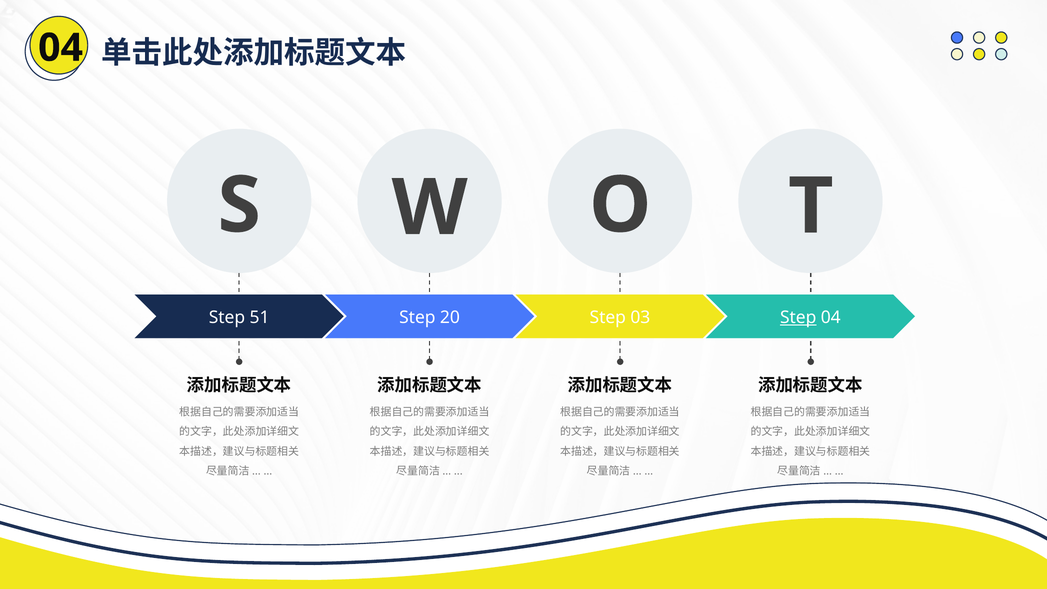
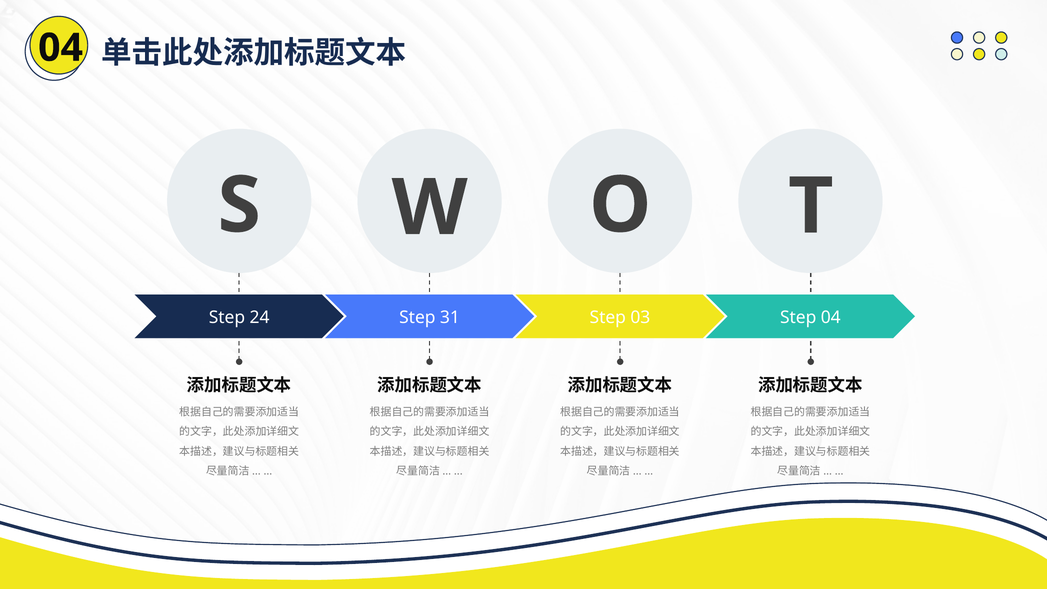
51: 51 -> 24 (260, 317)
20: 20 -> 31 (450, 317)
Step underline: present -> none (798, 317)
